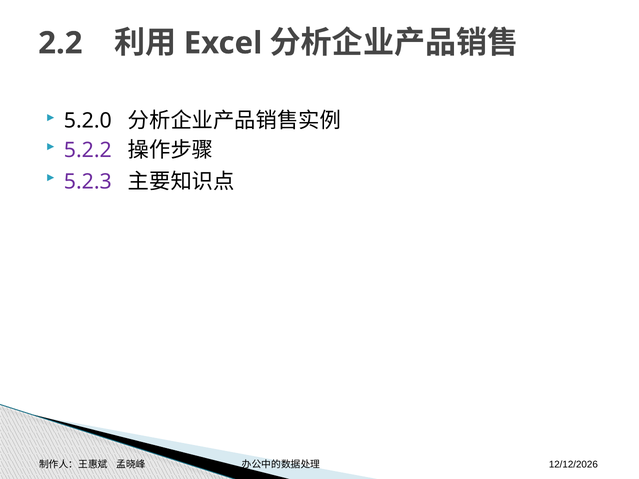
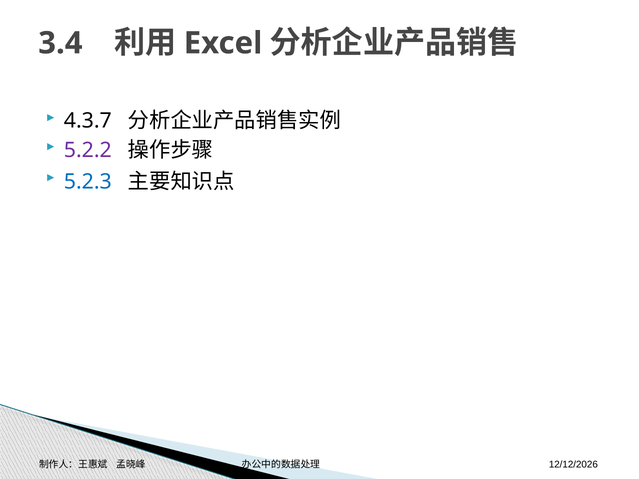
2.2: 2.2 -> 3.4 (60, 43)
5.2.0: 5.2.0 -> 4.3.7 (88, 121)
5.2.3 colour: purple -> blue (88, 182)
